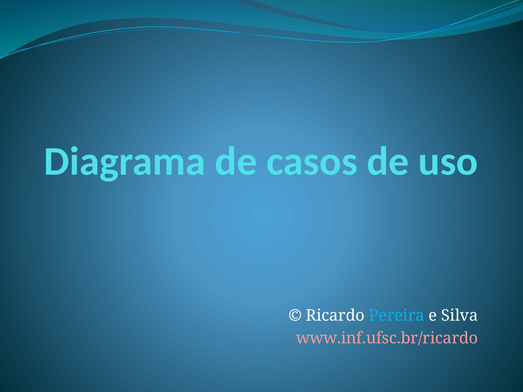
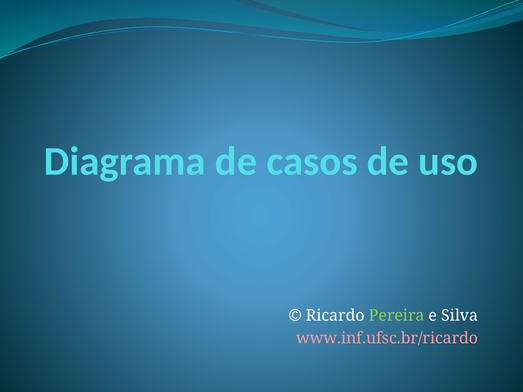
Pereira colour: light blue -> light green (397, 316)
